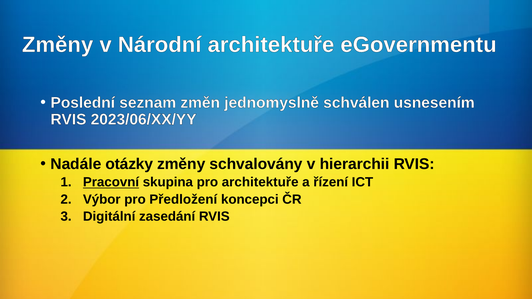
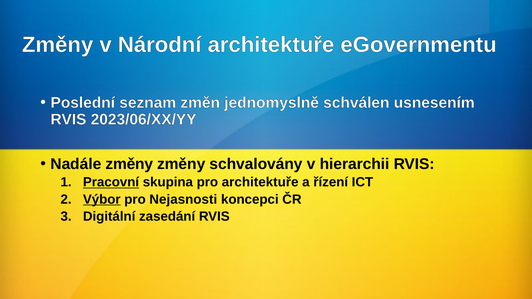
Nadále otázky: otázky -> změny (129, 164)
Výbor underline: none -> present (102, 200)
Předložení: Předložení -> Nejasnosti (183, 200)
